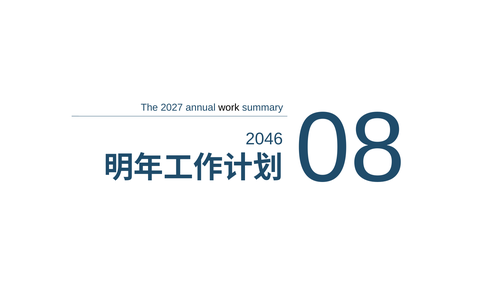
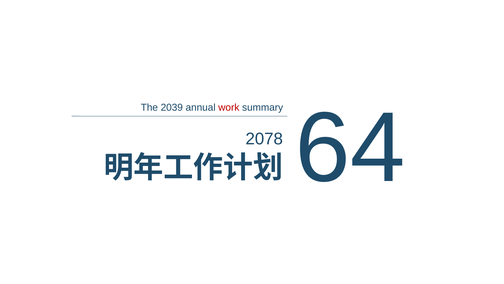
2027: 2027 -> 2039 (172, 107)
work colour: black -> red (229, 107)
08: 08 -> 64 (350, 148)
2046: 2046 -> 2078 (264, 139)
